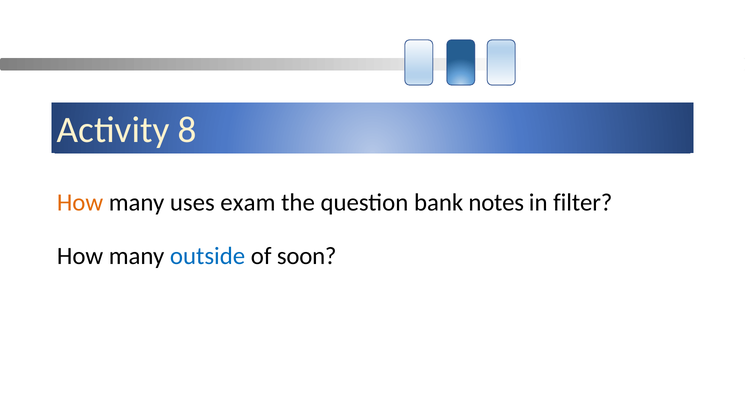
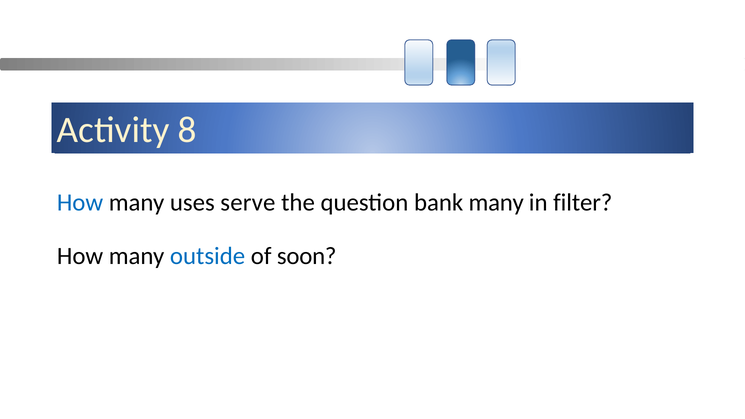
How colour: orange -> blue (80, 203)
exam: exam -> serve (248, 203)
bank notes: notes -> many (496, 203)
